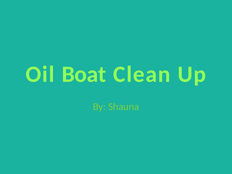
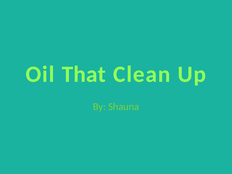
Boat: Boat -> That (84, 74)
